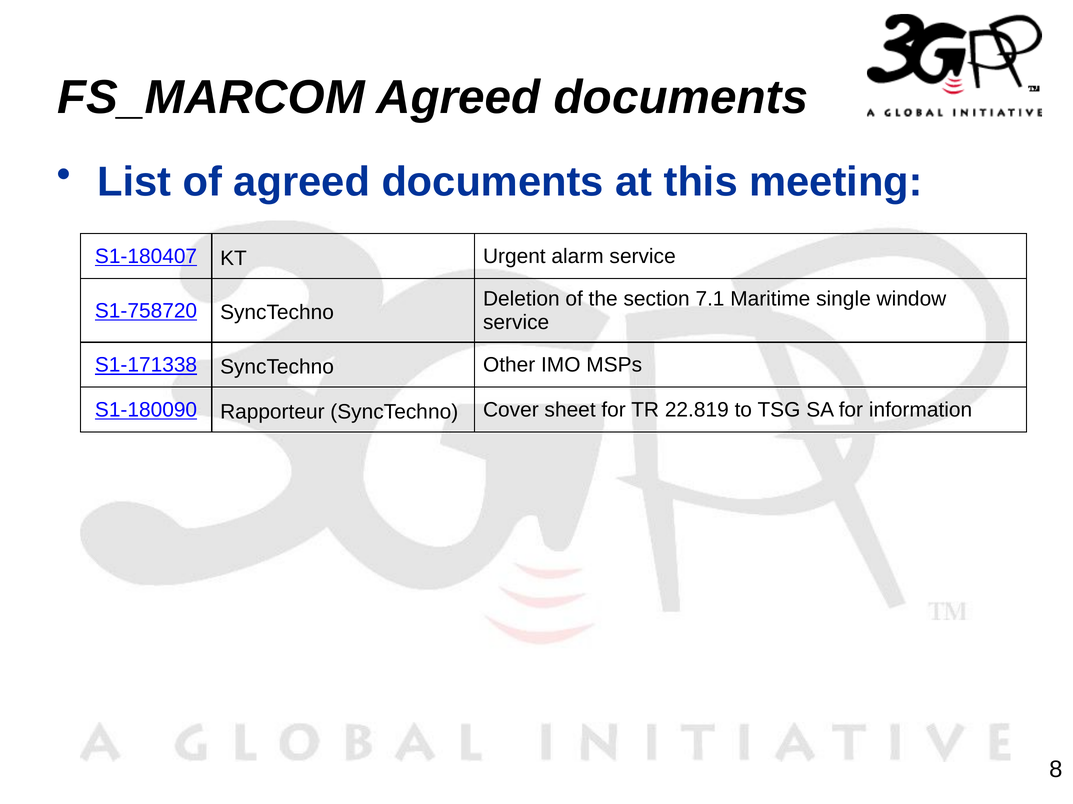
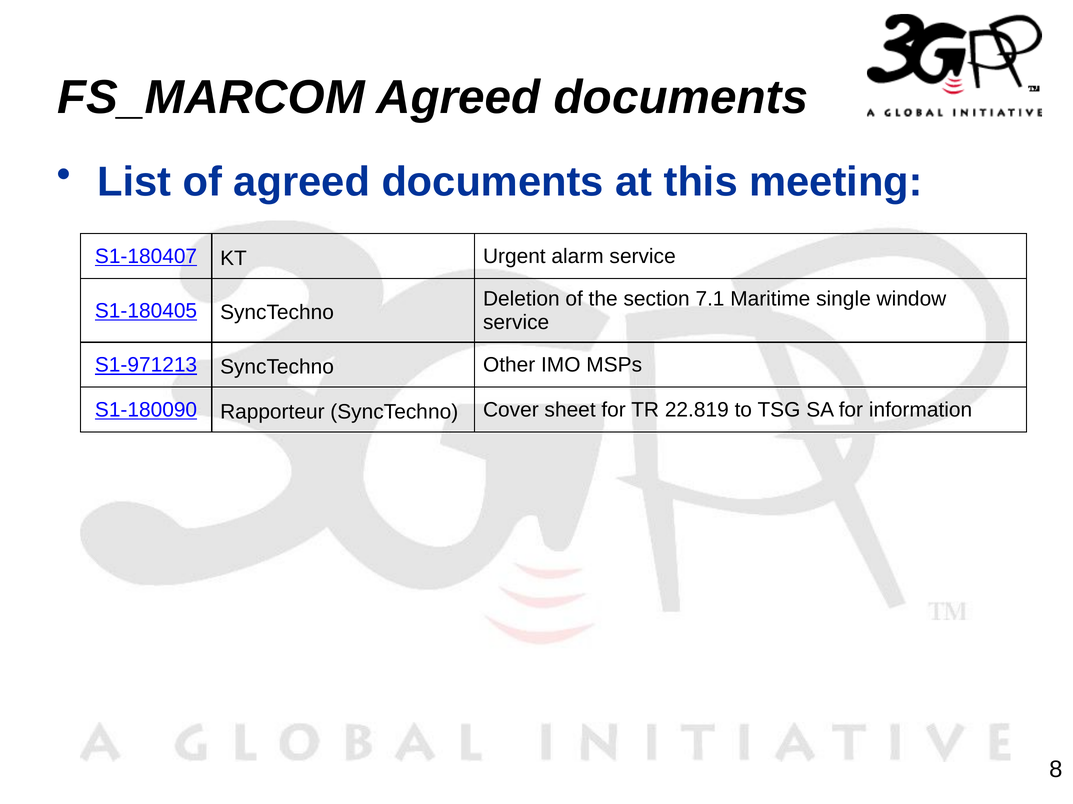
S1-758720: S1-758720 -> S1-180405 (146, 311)
S1-171338: S1-171338 -> S1-971213 (146, 365)
